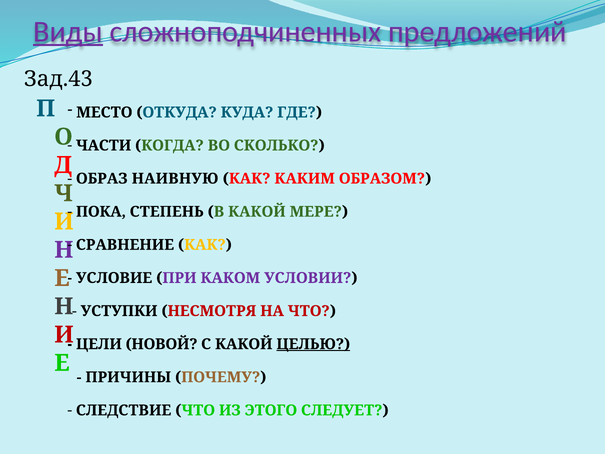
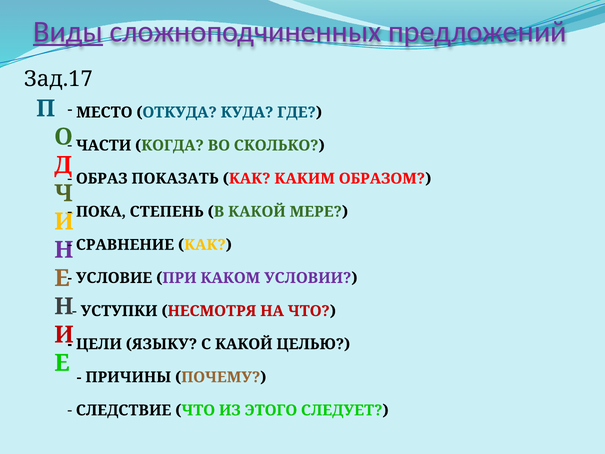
Зад.43: Зад.43 -> Зад.17 (58, 79)
НАИВНУЮ: НАИВНУЮ -> ПОКАЗАТЬ (175, 179)
НОВОЙ: НОВОЙ -> ЯЗЫКУ (161, 344)
ЦЕЛЬЮ underline: present -> none (313, 344)
